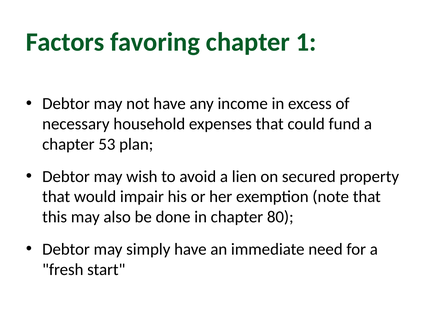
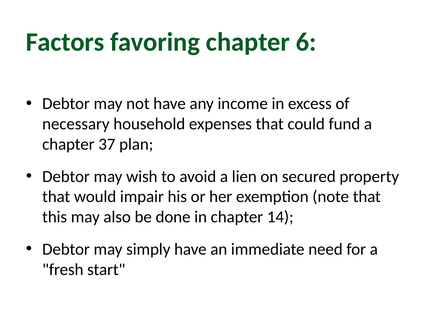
1: 1 -> 6 (306, 42)
53: 53 -> 37 (107, 144)
80: 80 -> 14 (280, 217)
